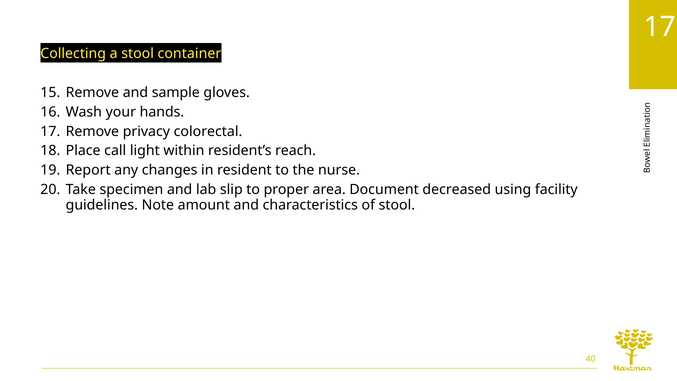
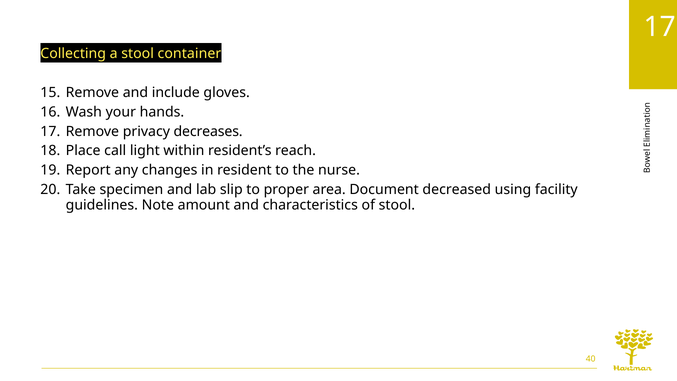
sample: sample -> include (176, 92)
colorectal: colorectal -> decreases (208, 131)
